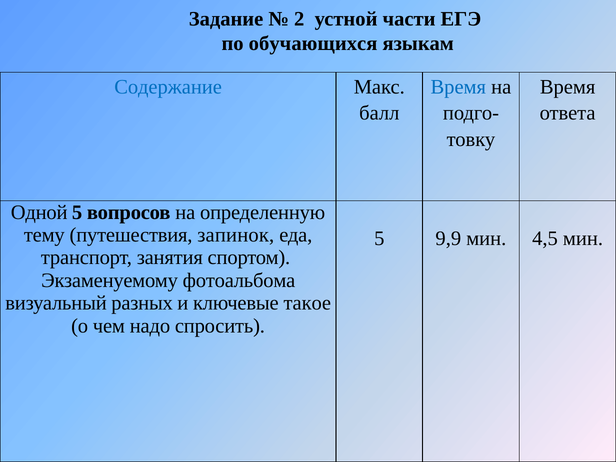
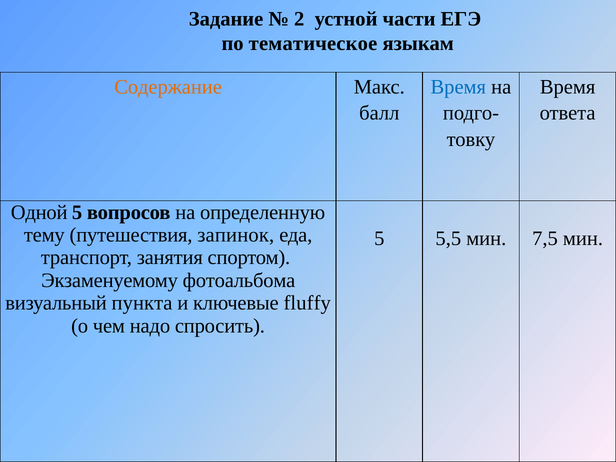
обучающихся: обучающихся -> тематическое (313, 44)
Содержание colour: blue -> orange (168, 87)
9,9: 9,9 -> 5,5 (448, 238)
4,5: 4,5 -> 7,5 (545, 238)
разных: разных -> пункта (142, 303)
такое: такое -> fluffy (307, 303)
